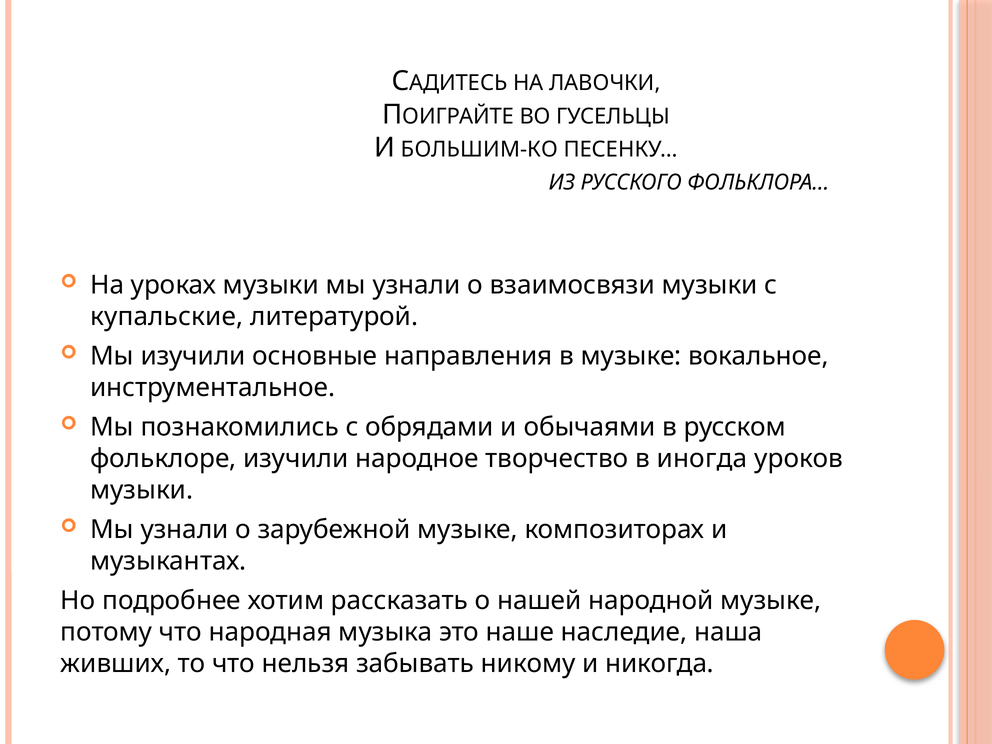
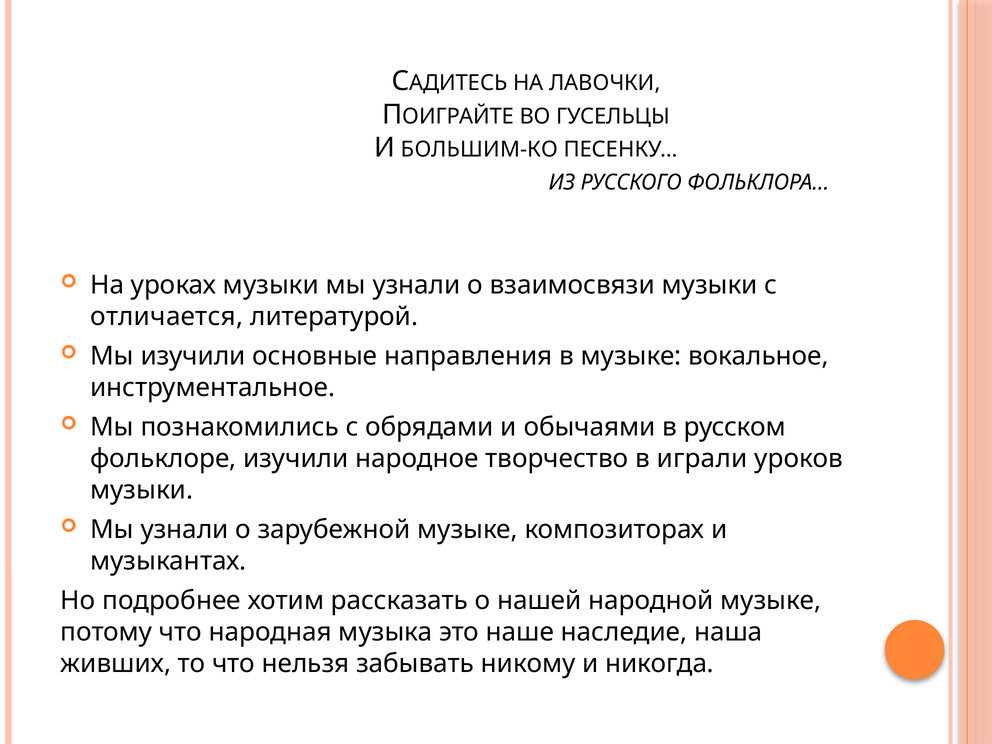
купальские: купальские -> отличается (167, 316)
иногда: иногда -> играли (702, 459)
